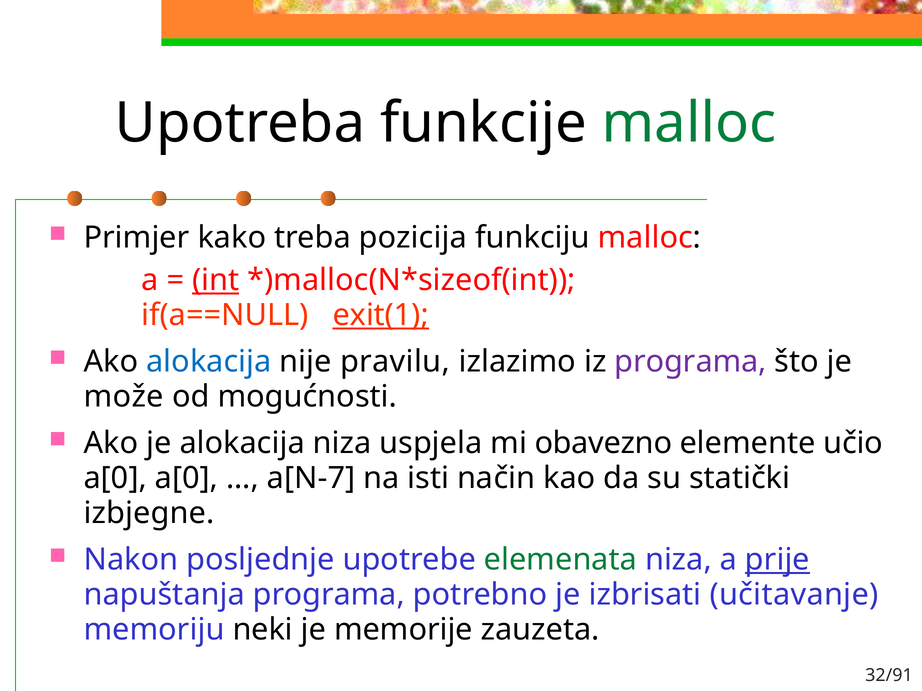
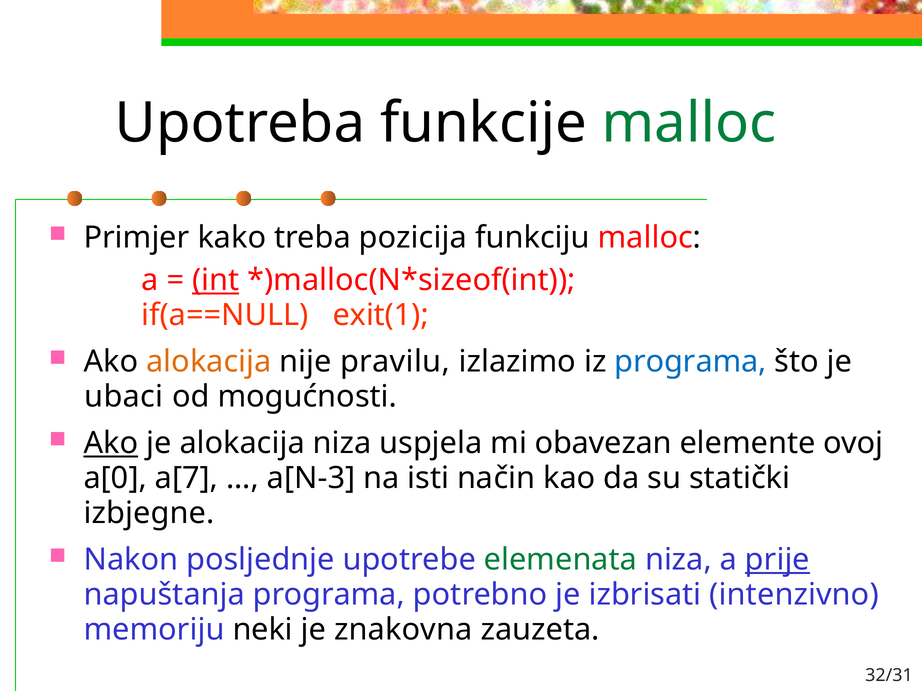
exit(1 underline: present -> none (381, 315)
alokacija colour: blue -> orange (209, 362)
programa colour: purple -> blue (691, 362)
može: može -> ubaci (124, 397)
Ako underline: none -> present (111, 444)
obavezno: obavezno -> obavezan (603, 444)
učio: učio -> ovoj (853, 444)
a[0 a[0: a[0 -> a[7 (186, 479)
a[N-7: a[N-7 -> a[N-3 (311, 479)
učitavanje: učitavanje -> intenzivno (794, 595)
memorije: memorije -> znakovna (403, 630)
32/91: 32/91 -> 32/31 (889, 676)
